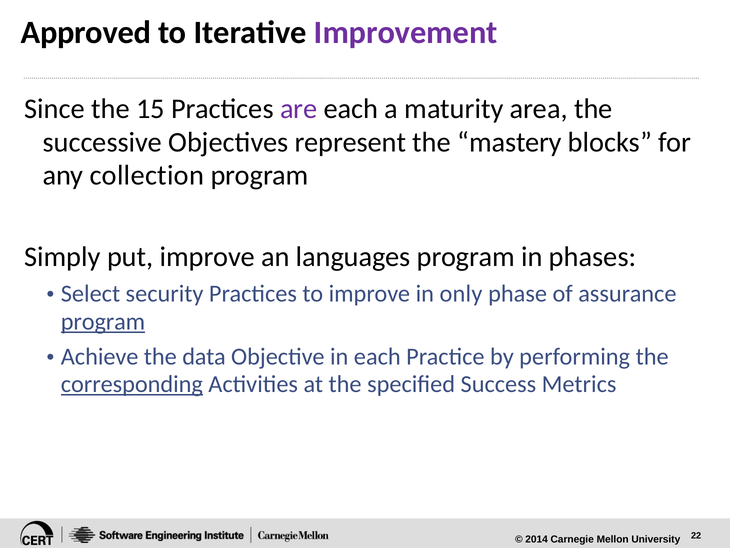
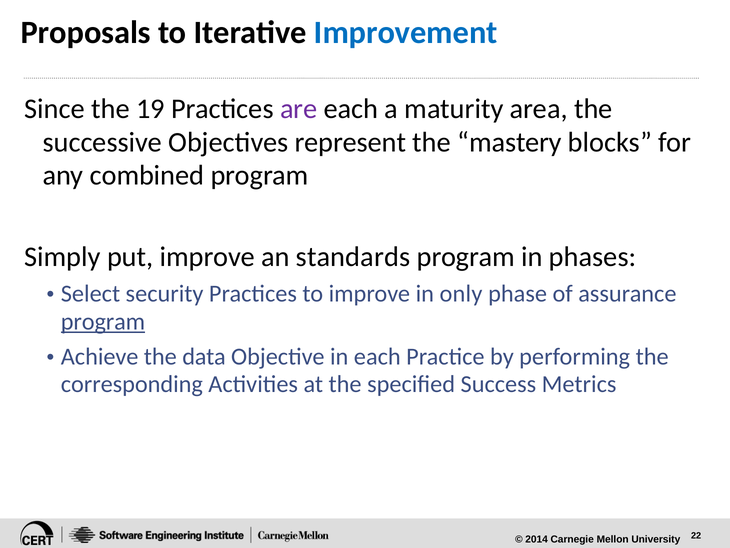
Approved: Approved -> Proposals (86, 32)
Improvement colour: purple -> blue (406, 32)
15: 15 -> 19 (150, 109)
collection: collection -> combined (147, 175)
languages: languages -> standards (353, 256)
corresponding underline: present -> none (132, 384)
